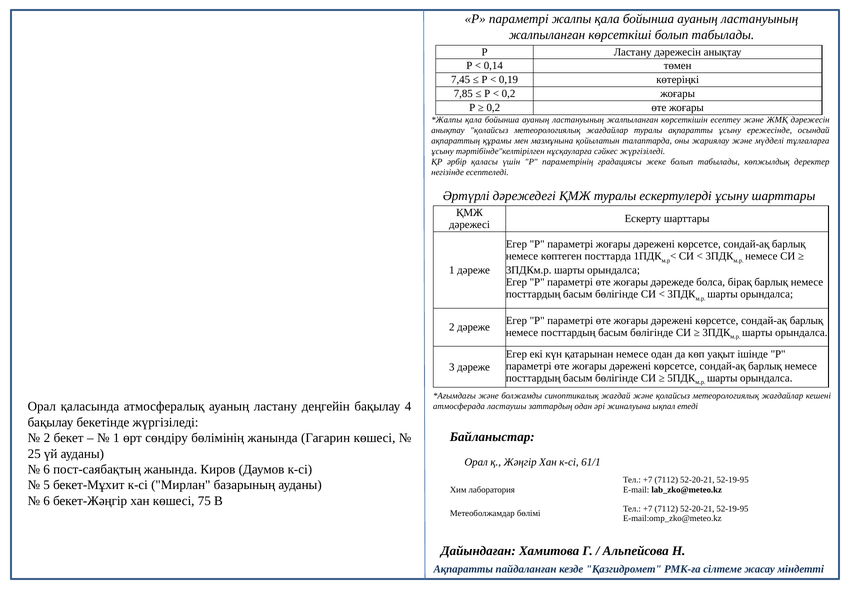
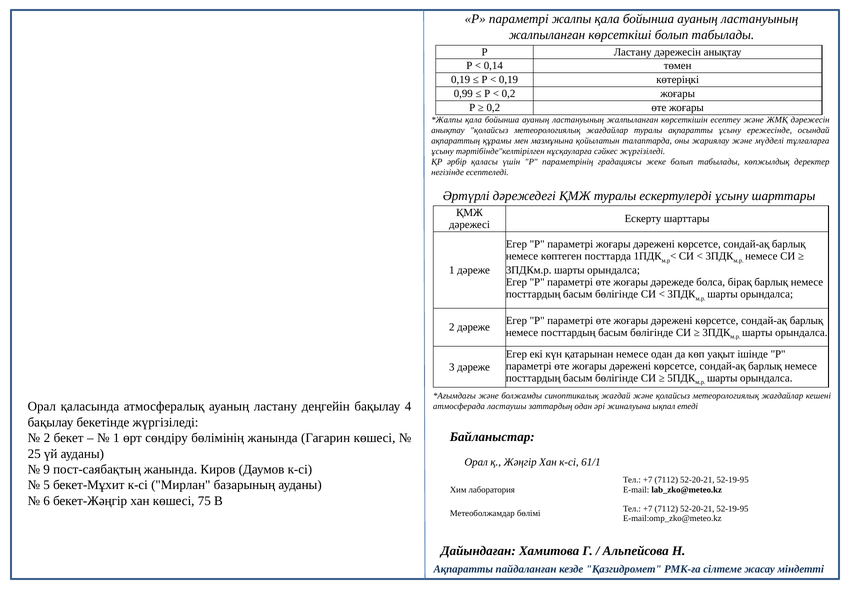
7,45: 7,45 -> 0,19 (461, 79)
7,85: 7,85 -> 0,99 (463, 94)
6: 6 -> 9 (47, 469)
